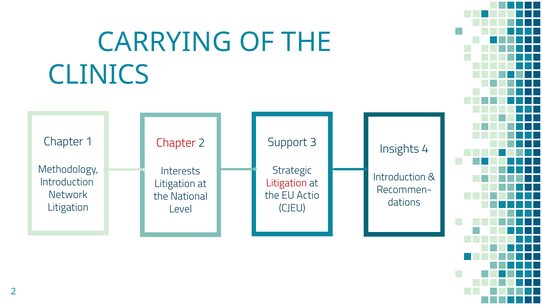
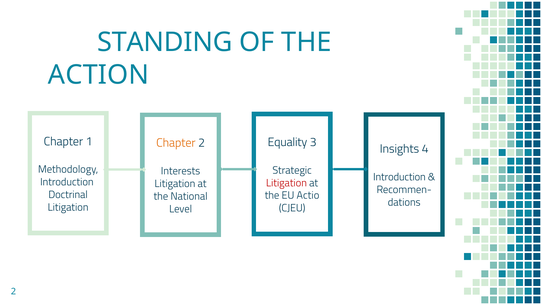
CARRYING: CARRYING -> STANDING (165, 42)
CLINICS: CLINICS -> ACTION (99, 75)
Support: Support -> Equality (287, 142)
Chapter colour: red -> orange (176, 143)
Network: Network -> Doctrinal (68, 195)
